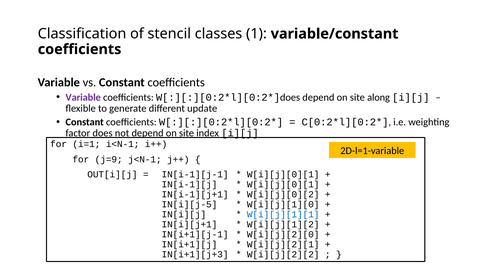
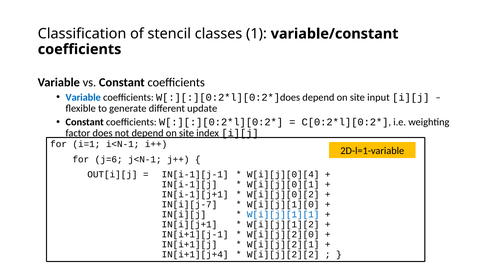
Variable colour: purple -> blue (83, 97)
along: along -> input (378, 97)
j=9: j=9 -> j=6 (109, 160)
W[i][j][0][1: W[i][j][0][1 -> W[i][j][0][4 (283, 175)
IN[i][j-5: IN[i][j-5 -> IN[i][j-7 (189, 205)
IN[i+1][j+3: IN[i+1][j+3 -> IN[i+1][j+4 (195, 255)
